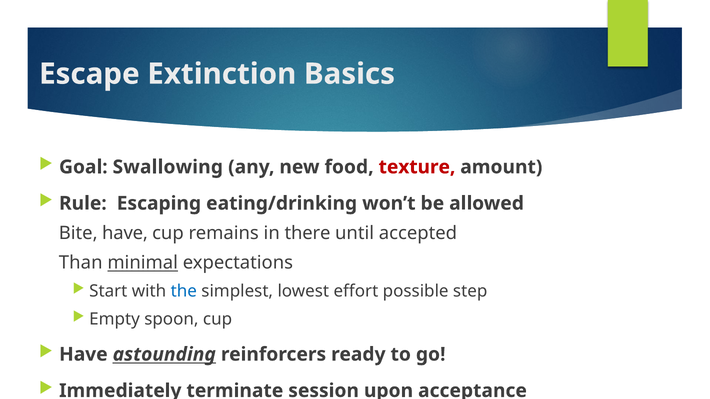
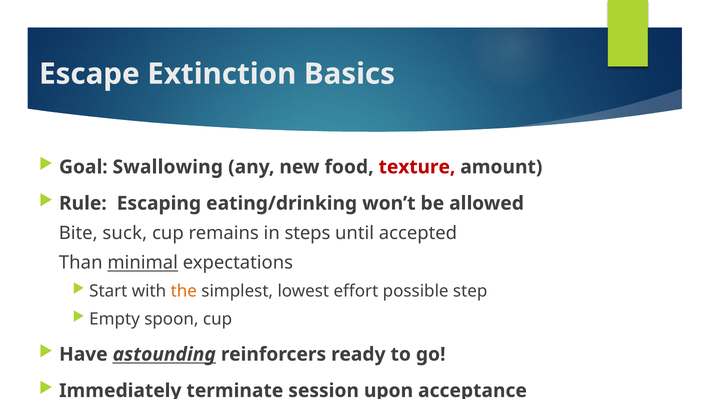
Bite have: have -> suck (125, 233)
there: there -> steps (307, 233)
the colour: blue -> orange (184, 292)
